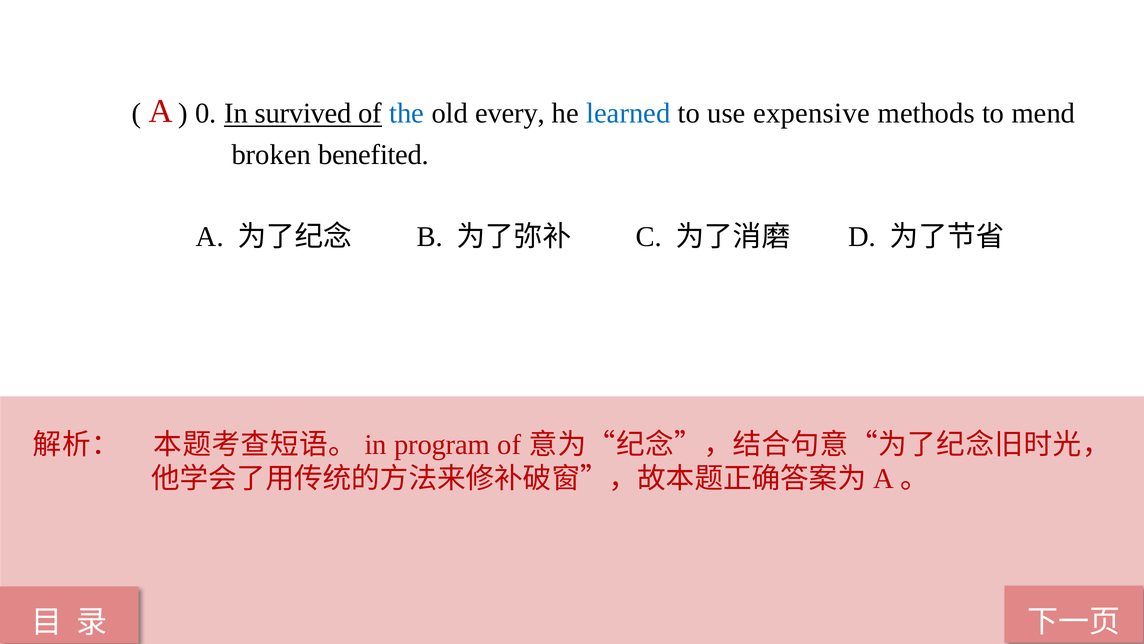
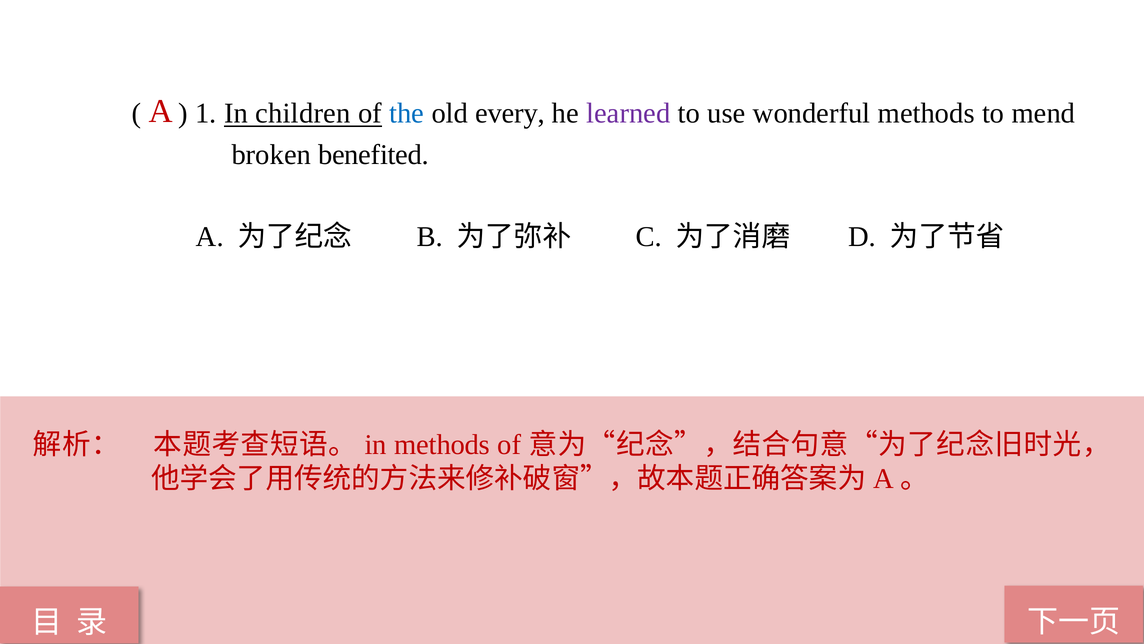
0: 0 -> 1 (206, 113)
survived: survived -> children (303, 113)
learned colour: blue -> purple (628, 113)
expensive: expensive -> wonderful (812, 113)
in program: program -> methods (442, 444)
